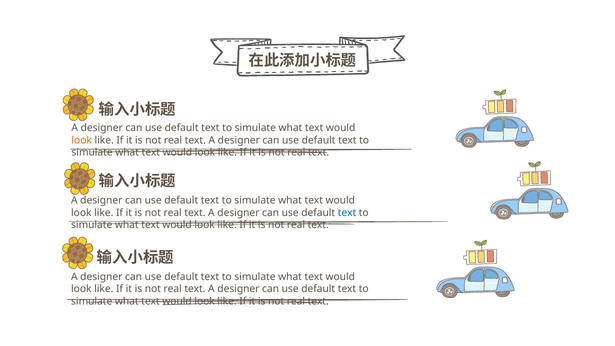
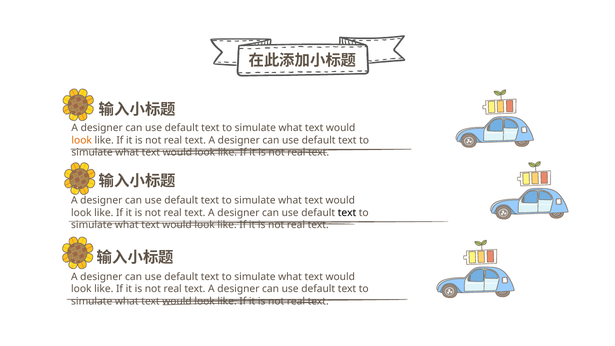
text colour: blue -> black (347, 213)
